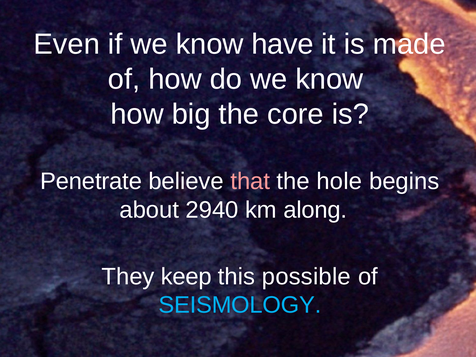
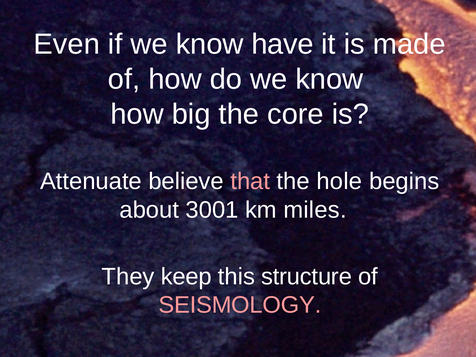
Penetrate: Penetrate -> Attenuate (91, 181)
2940: 2940 -> 3001 (212, 210)
along: along -> miles (315, 210)
possible: possible -> structure (307, 277)
SEISMOLOGY colour: light blue -> pink (240, 305)
